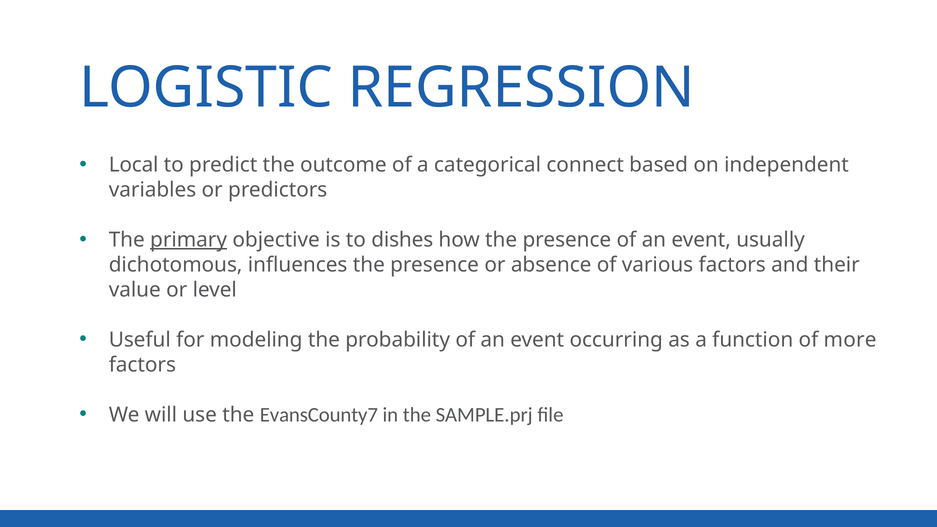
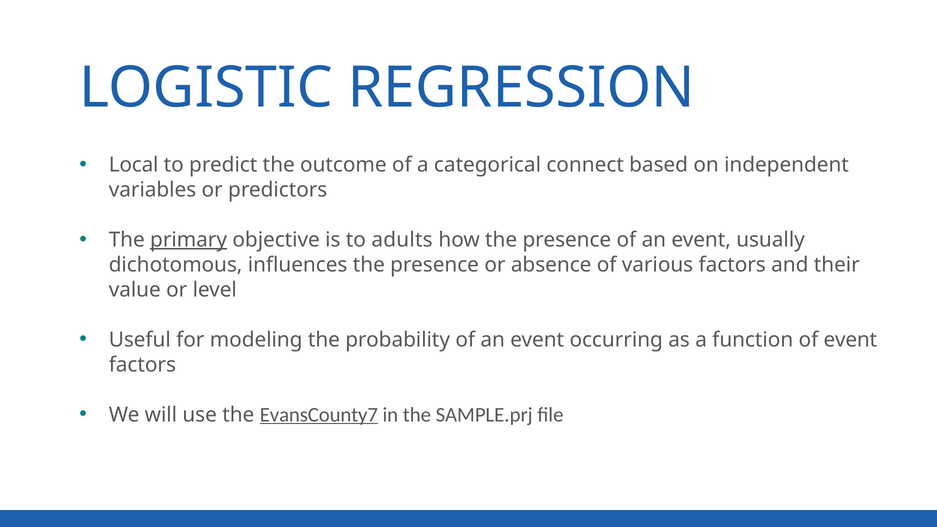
dishes: dishes -> adults (402, 240)
of more: more -> event (850, 340)
EvansCounty7 underline: none -> present (319, 415)
